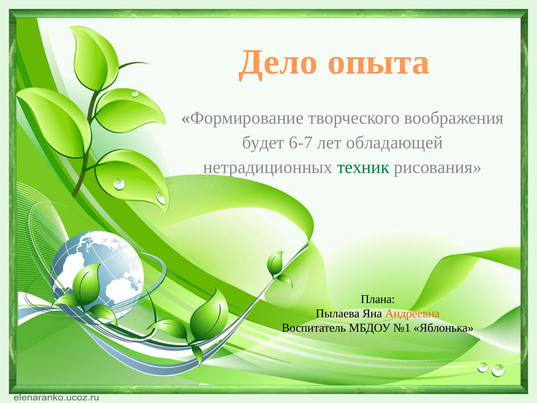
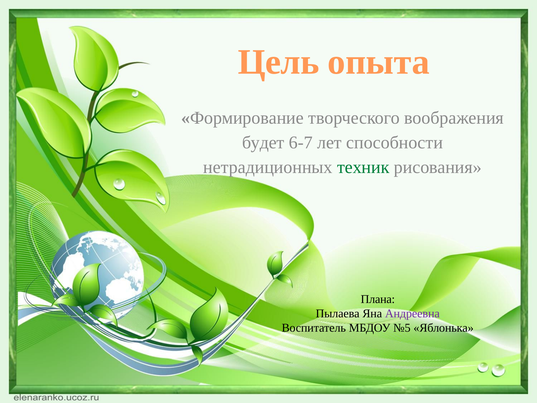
Дело: Дело -> Цель (278, 62)
обладающей: обладающей -> способности (395, 142)
Андреевна colour: orange -> purple (412, 313)
№1: №1 -> №5 (402, 328)
